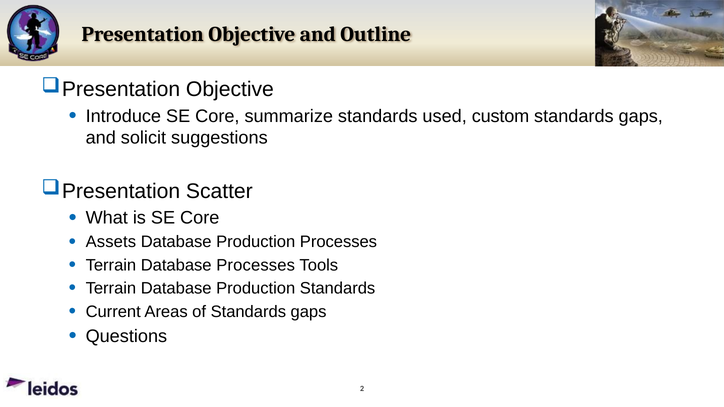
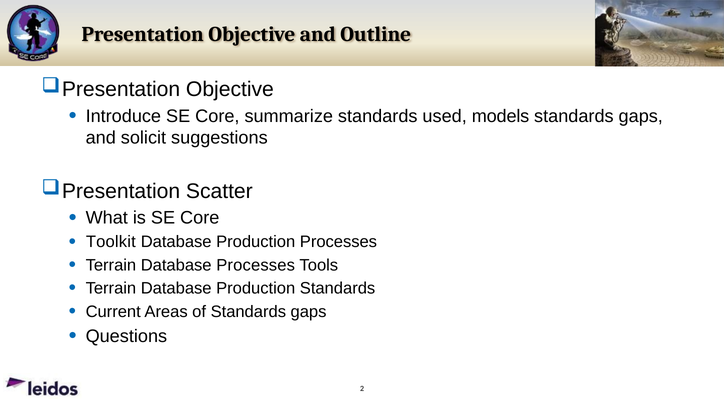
custom: custom -> models (501, 116)
Assets: Assets -> Toolkit (111, 242)
